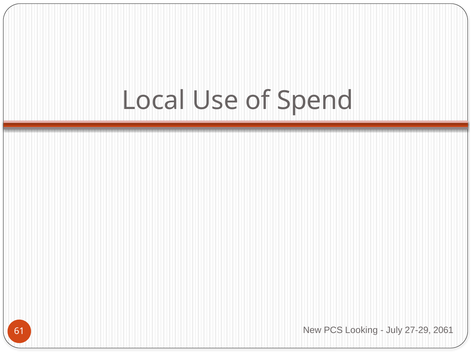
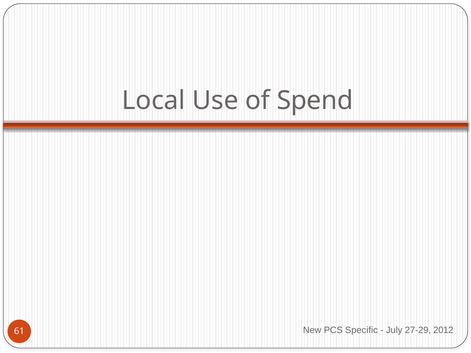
Looking: Looking -> Specific (361, 330)
2061: 2061 -> 2012 (443, 330)
